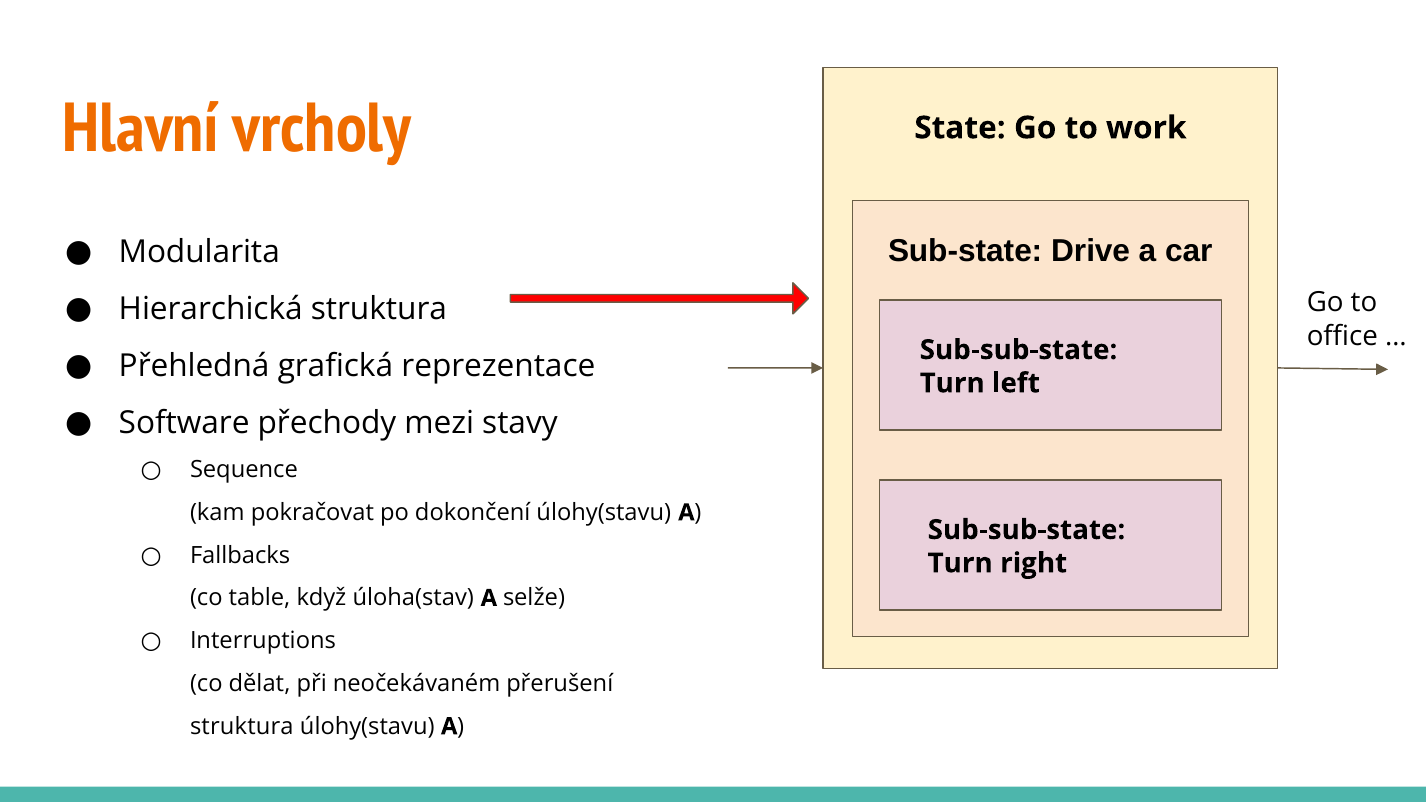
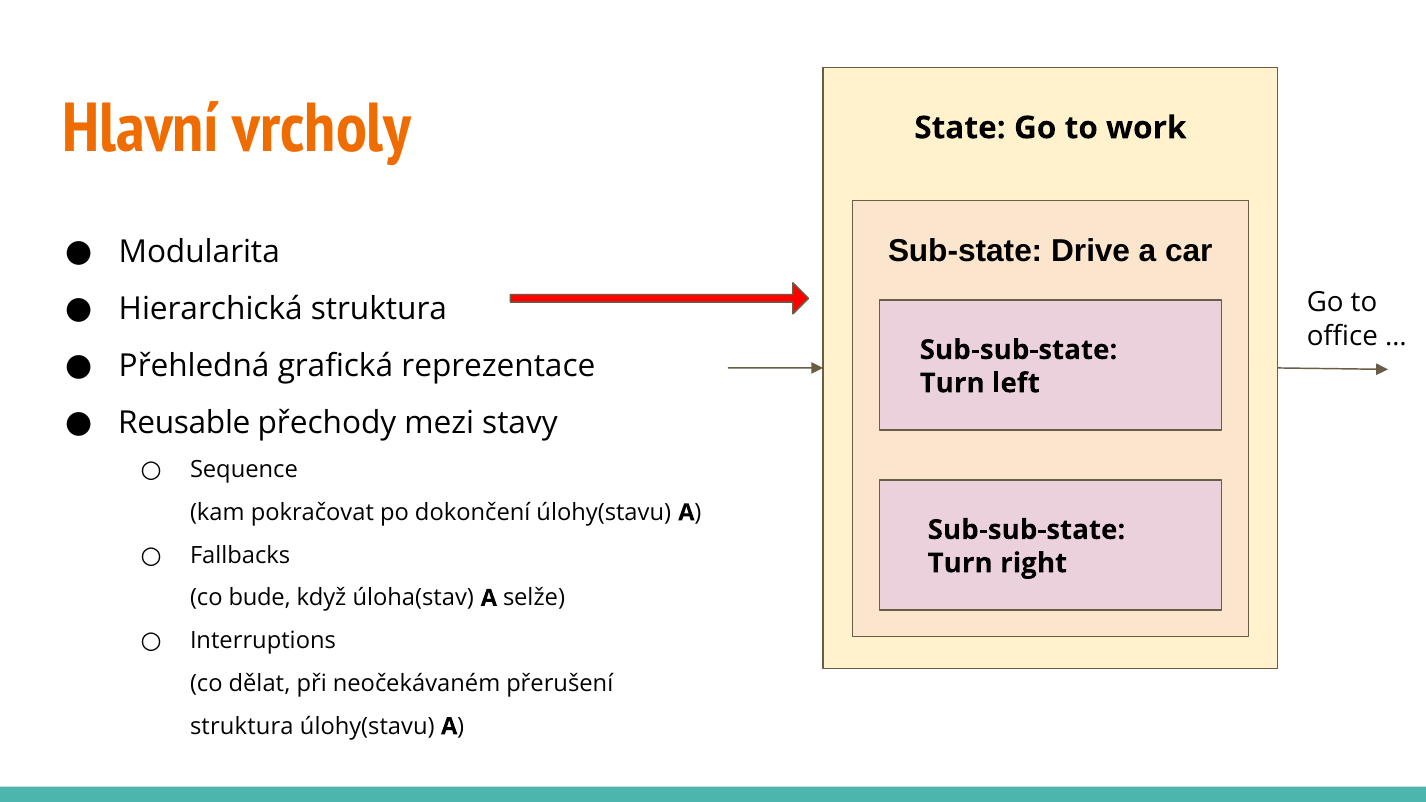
Software: Software -> Reusable (184, 423)
table: table -> bude (260, 598)
